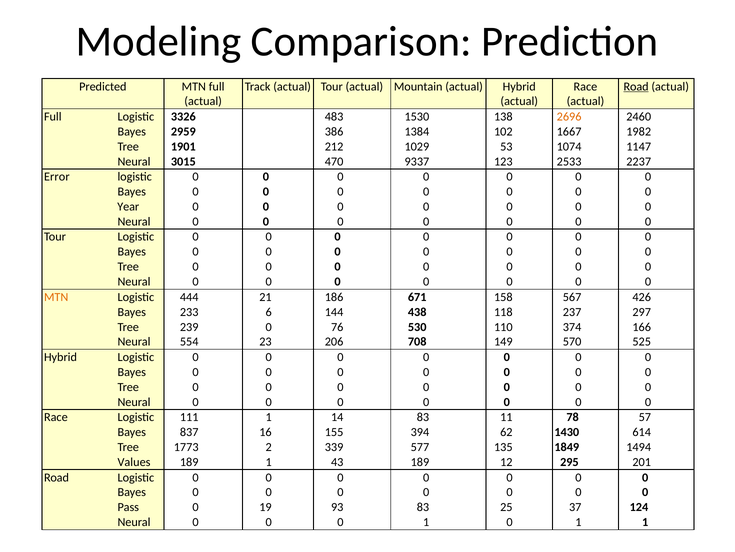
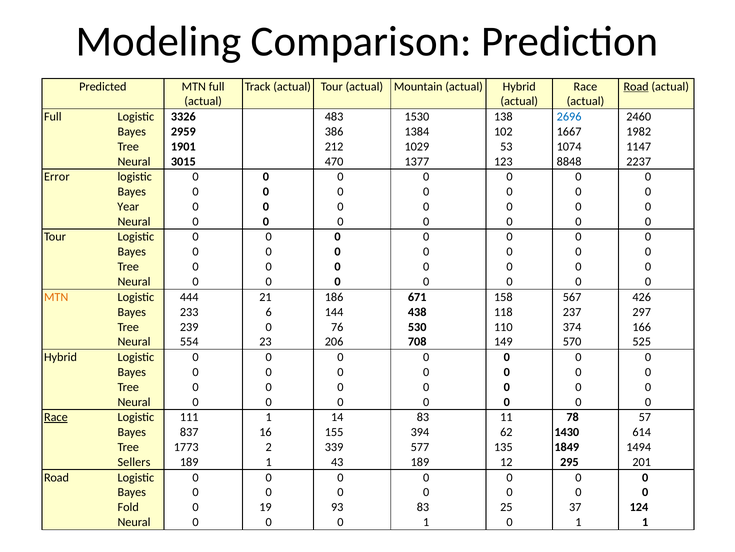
2696 colour: orange -> blue (569, 117)
9337: 9337 -> 1377 (417, 161)
2533: 2533 -> 8848 (569, 161)
Race underline: none -> present (56, 417)
Values: Values -> Sellers (134, 462)
Pass: Pass -> Fold (128, 507)
